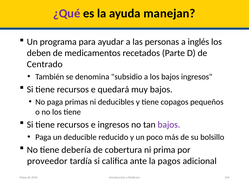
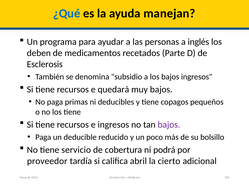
¿Qué colour: purple -> blue (67, 13)
Centrado: Centrado -> Esclerosis (45, 64)
debería: debería -> servicio (76, 150)
prima: prima -> podrá (164, 150)
ante: ante -> abril (138, 162)
pagos: pagos -> cierto (169, 162)
